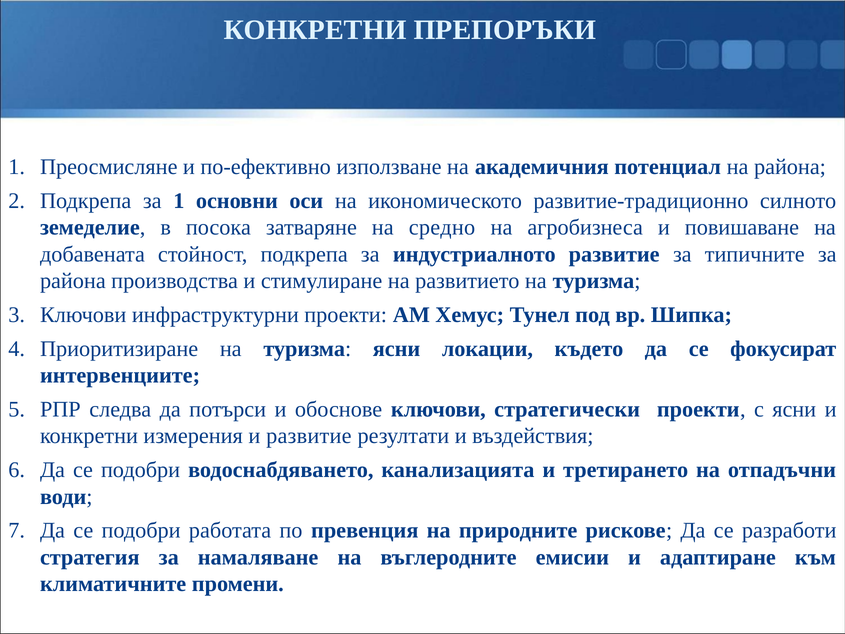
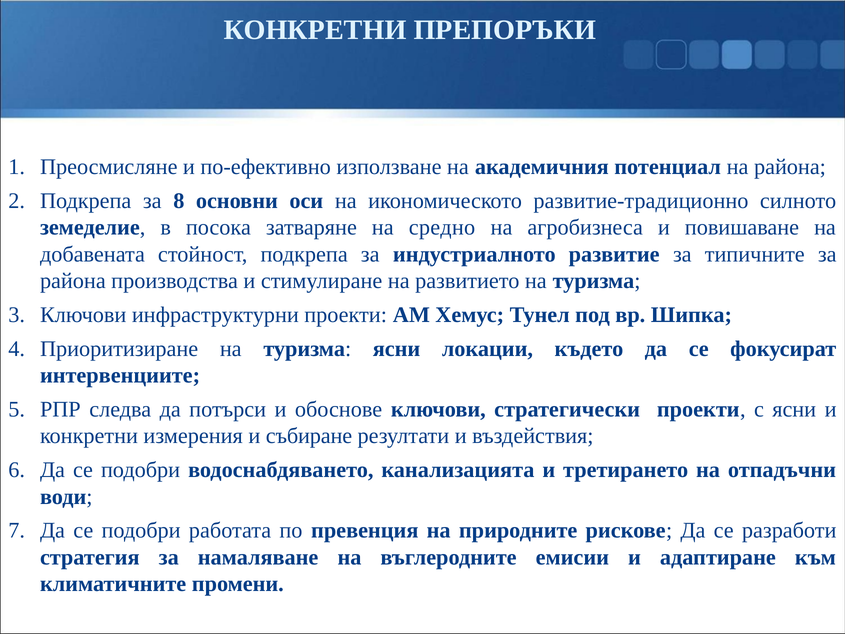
за 1: 1 -> 8 (179, 201)
и развитие: развитие -> събиране (309, 436)
